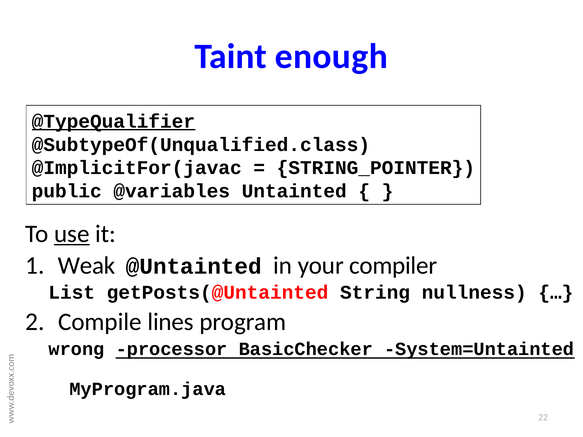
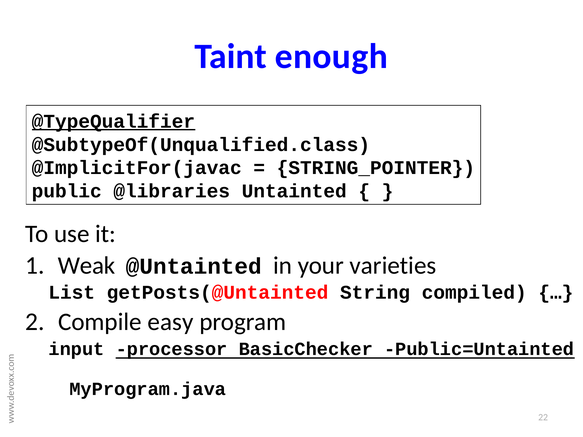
@variables: @variables -> @libraries (172, 191)
use underline: present -> none (72, 234)
compiler: compiler -> varieties (393, 266)
nullness: nullness -> compiled (474, 293)
lines: lines -> easy (170, 322)
wrong: wrong -> input (77, 349)
System=Untainted: System=Untainted -> Public=Untainted (479, 349)
